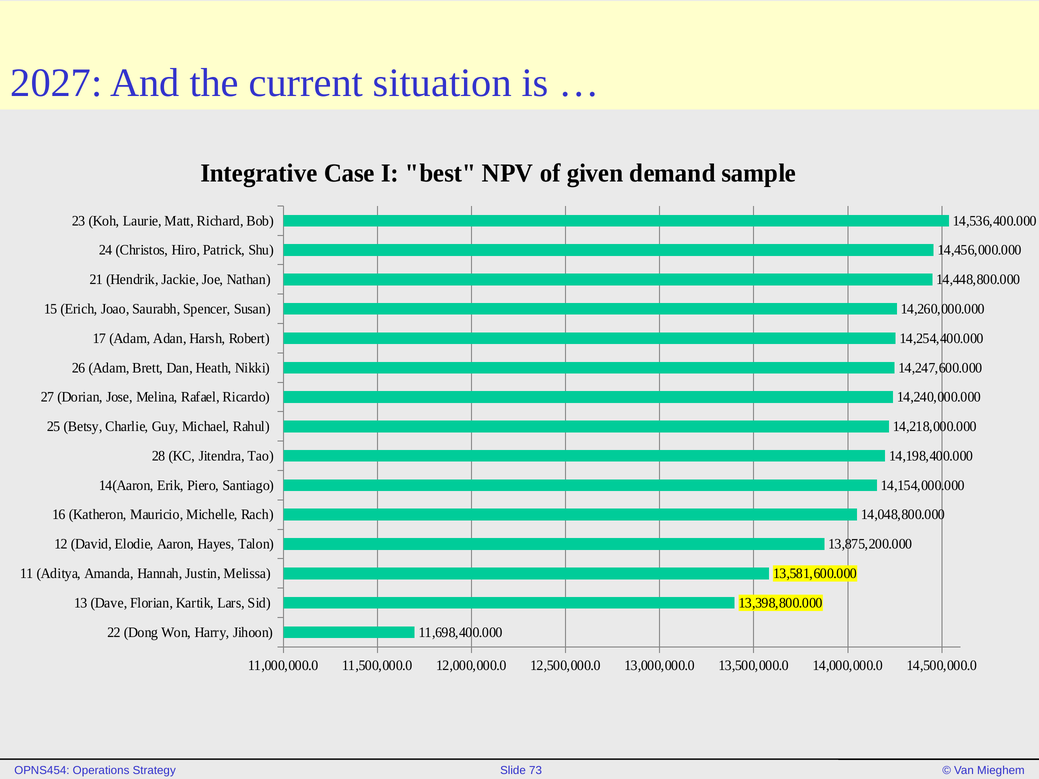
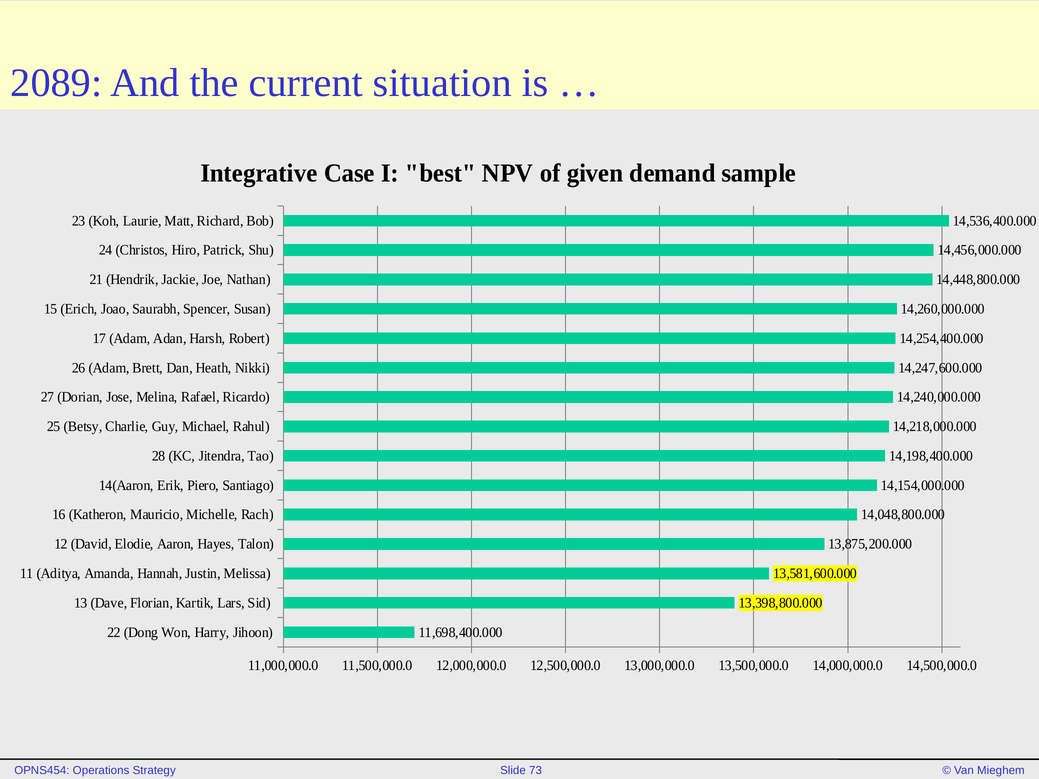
2027: 2027 -> 2089 (56, 83)
